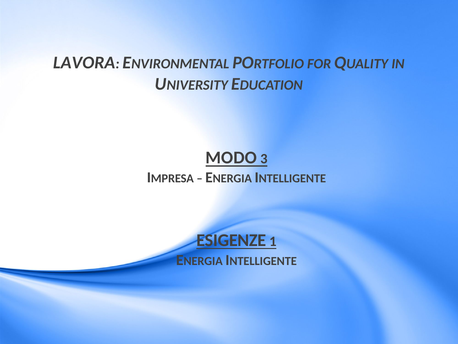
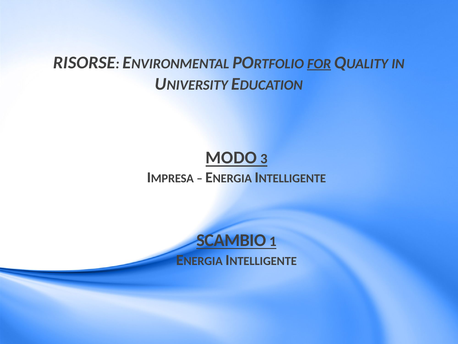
LAVORA: LAVORA -> RISORSE (84, 62)
FOR underline: none -> present (319, 64)
ESIGENZE: ESIGENZE -> SCAMBIO (231, 240)
